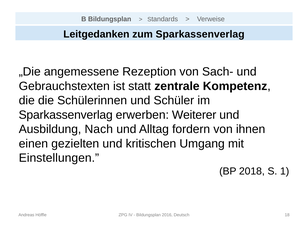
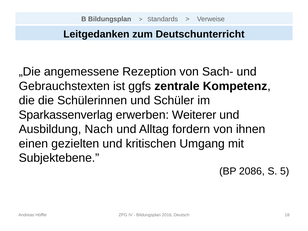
zum Sparkassenverlag: Sparkassenverlag -> Deutschunterricht (200, 34)
statt: statt -> ggfs (140, 86)
Einstellungen: Einstellungen -> Subjektebene (59, 158)
2018: 2018 -> 2086 (252, 171)
1: 1 -> 5 (285, 171)
